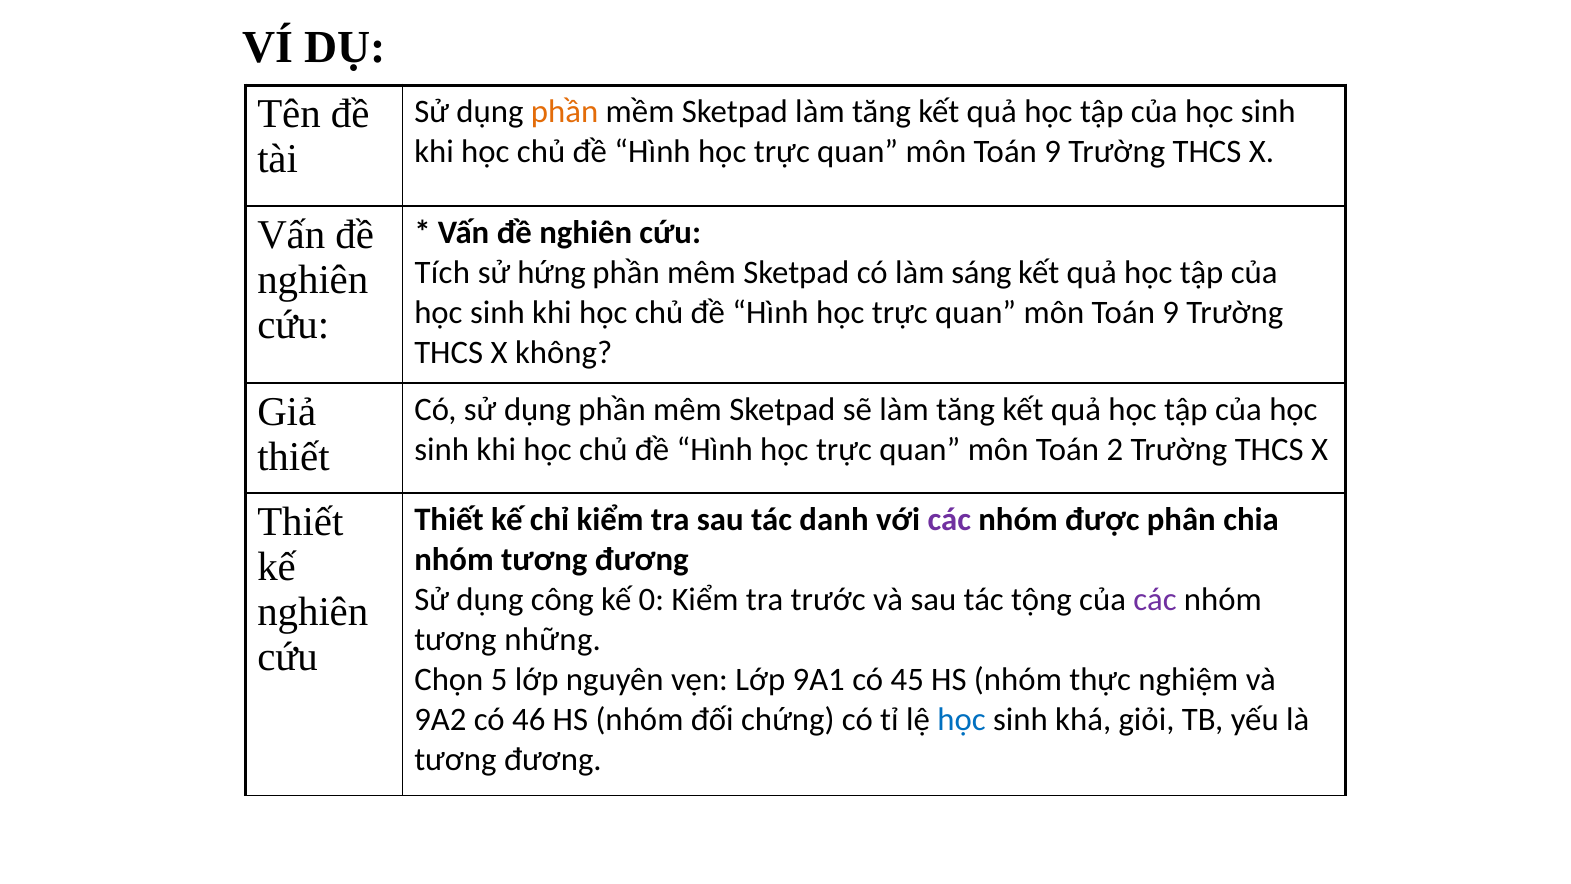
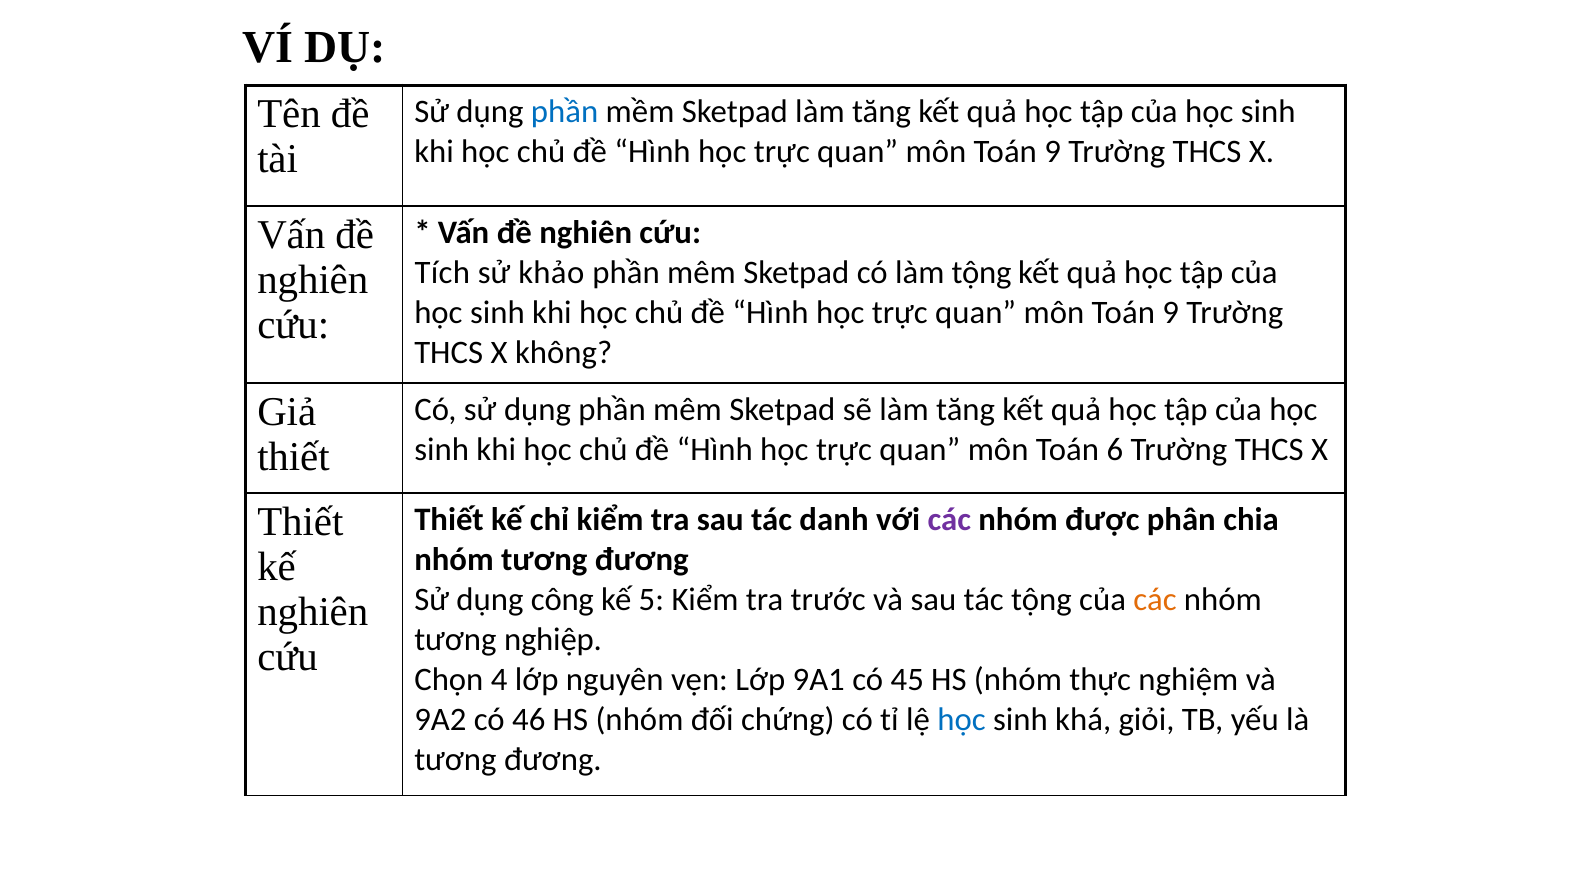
phần colour: orange -> blue (565, 111)
hứng: hứng -> khảo (551, 272)
làm sáng: sáng -> tộng (981, 272)
2: 2 -> 6 (1115, 449)
0: 0 -> 5 (651, 599)
các colour: purple -> orange (1155, 599)
những: những -> nghiệp (553, 639)
5: 5 -> 4 (499, 679)
